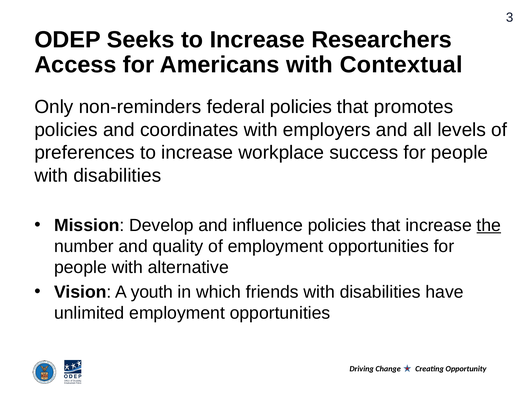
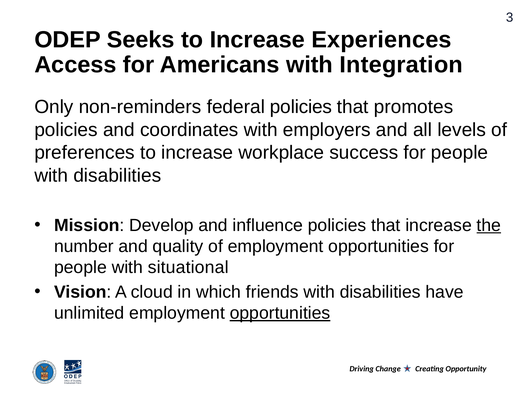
Researchers: Researchers -> Experiences (382, 40)
Contextual: Contextual -> Integration (401, 65)
alternative: alternative -> situational (188, 268)
youth: youth -> cloud (152, 292)
opportunities underline: none -> present (280, 313)
